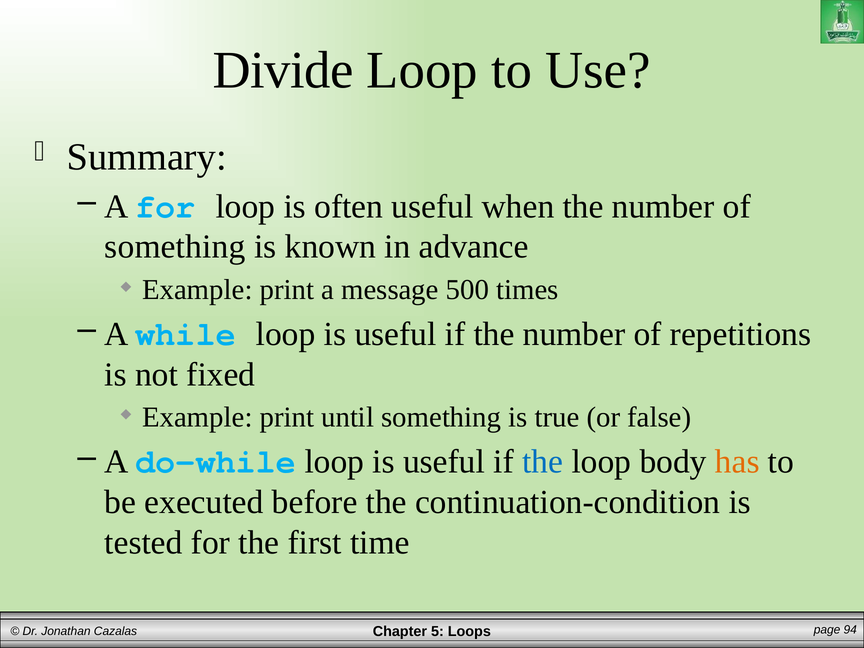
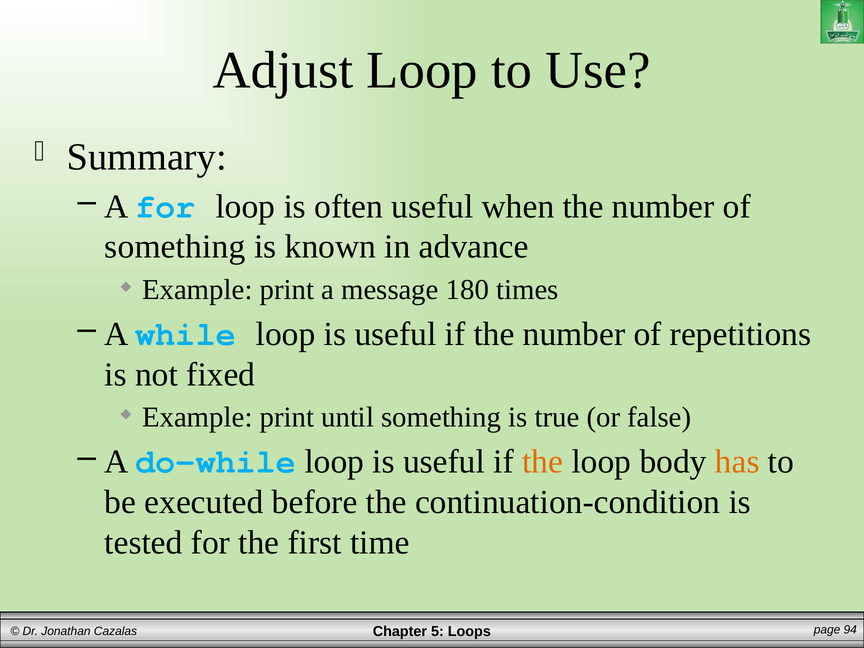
Divide: Divide -> Adjust (283, 70)
500: 500 -> 180 (467, 290)
the colour: blue -> orange (543, 462)
